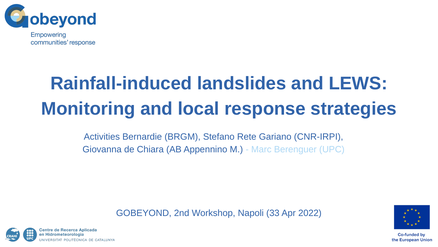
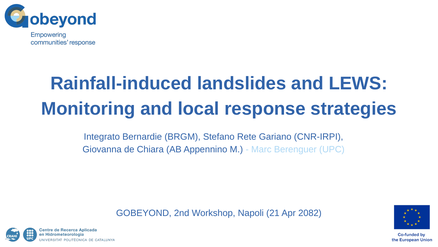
Activities: Activities -> Integrato (102, 137)
33: 33 -> 21 (273, 213)
2022: 2022 -> 2082 (310, 213)
